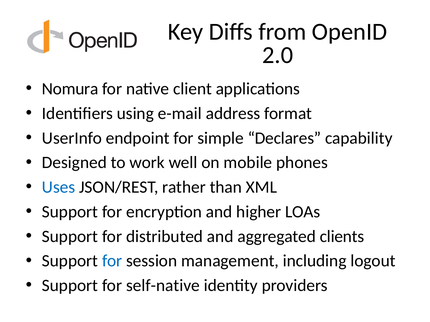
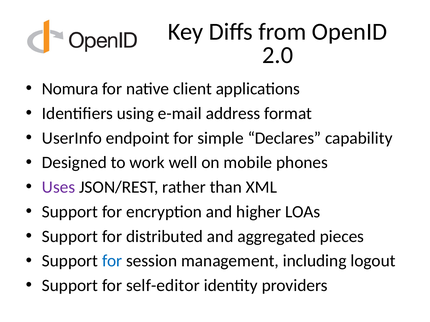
Uses colour: blue -> purple (59, 187)
clients: clients -> pieces (342, 237)
self-native: self-native -> self-editor (163, 286)
